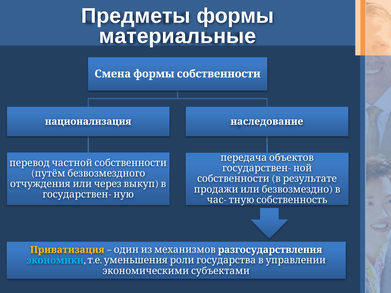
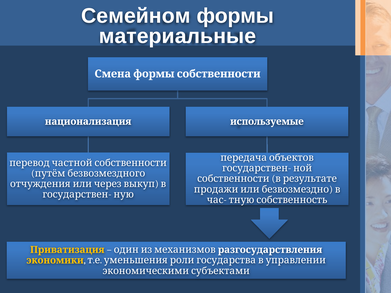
Предметы: Предметы -> Семейном (136, 16)
наследование: наследование -> используемые (267, 122)
экономики colour: light blue -> yellow (55, 260)
